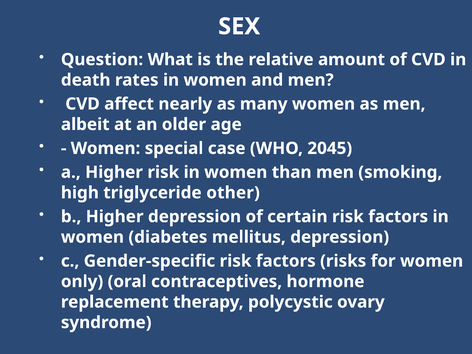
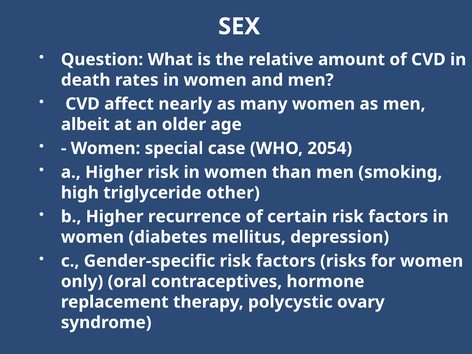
2045: 2045 -> 2054 (330, 148)
Higher depression: depression -> recurrence (195, 217)
